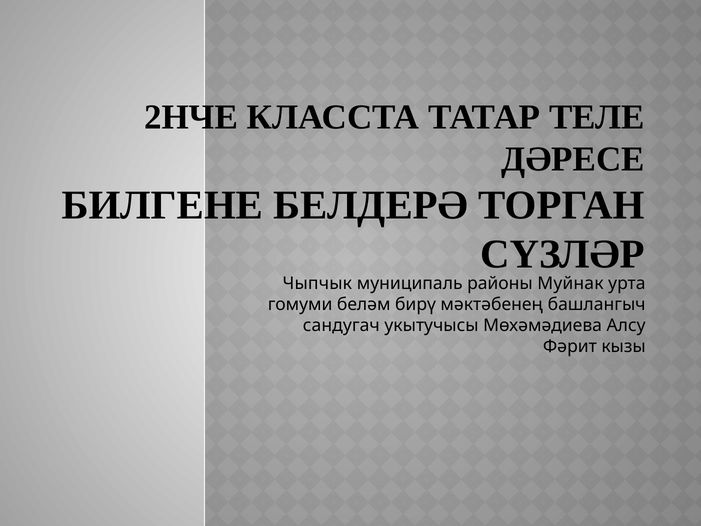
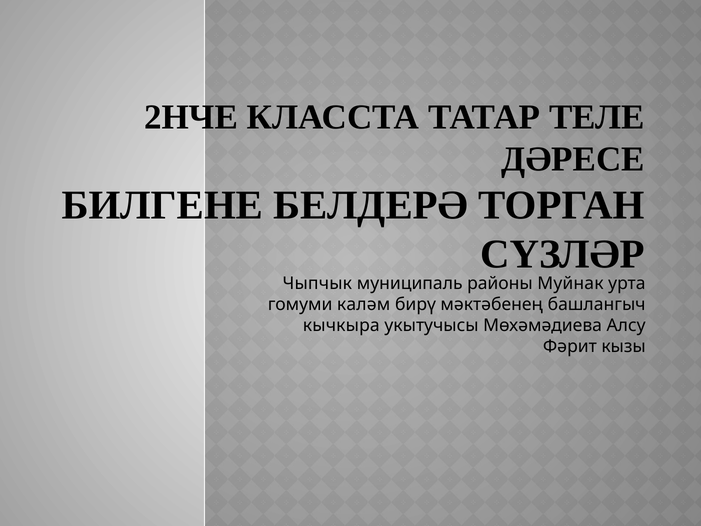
беләм: беләм -> каләм (364, 304)
сандугач: сандугач -> кычкыра (341, 325)
